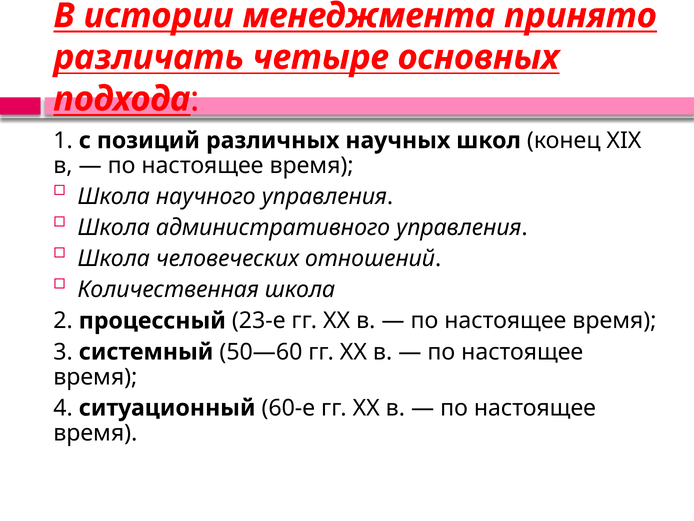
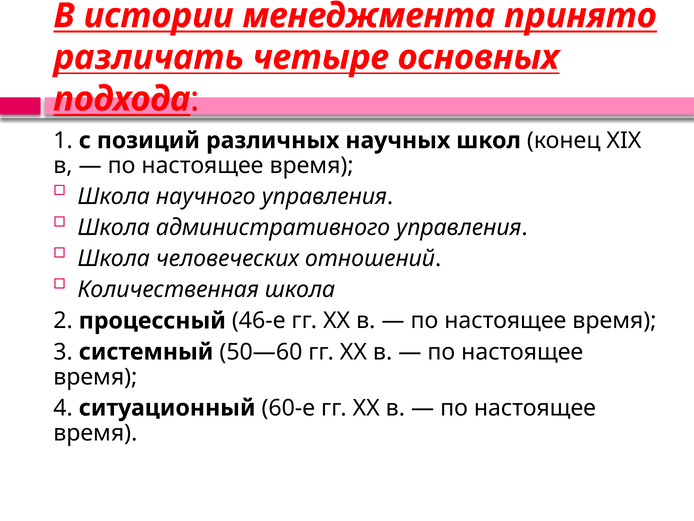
23-е: 23-е -> 46-е (259, 321)
